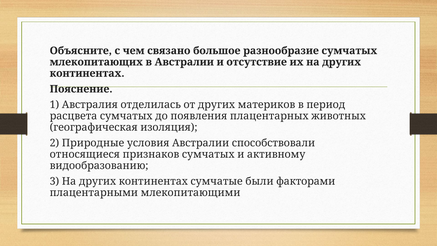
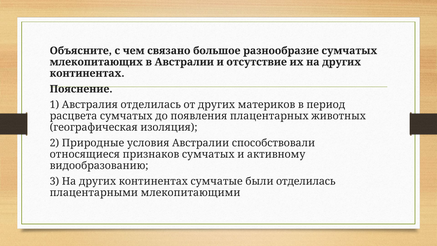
были факторами: факторами -> отделилась (306, 181)
